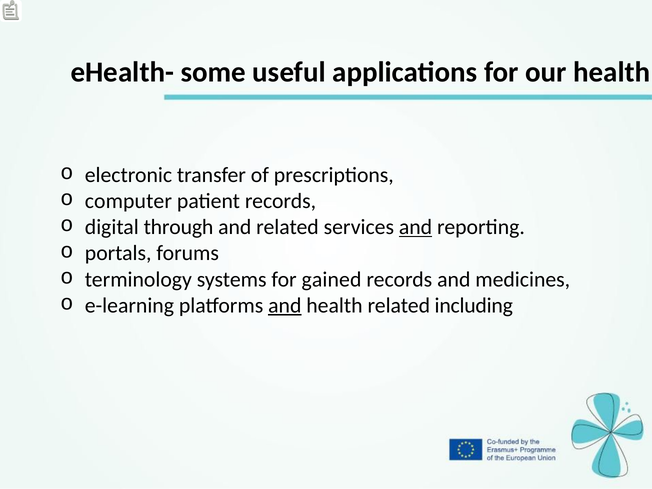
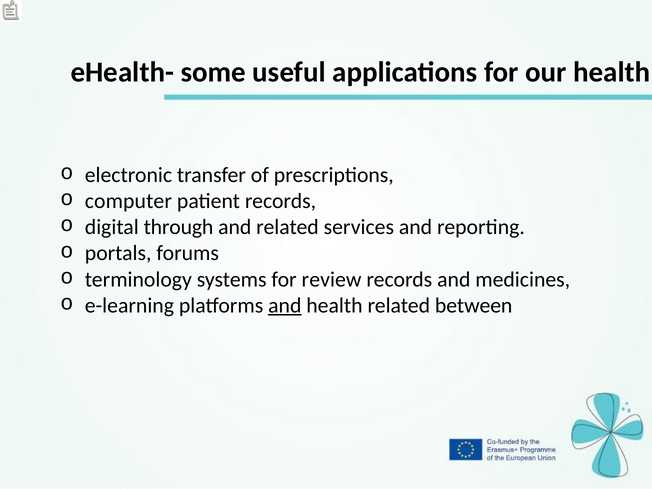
and underline: present -> none (416, 227)
gained: gained -> review (332, 279)
including: including -> between (474, 305)
